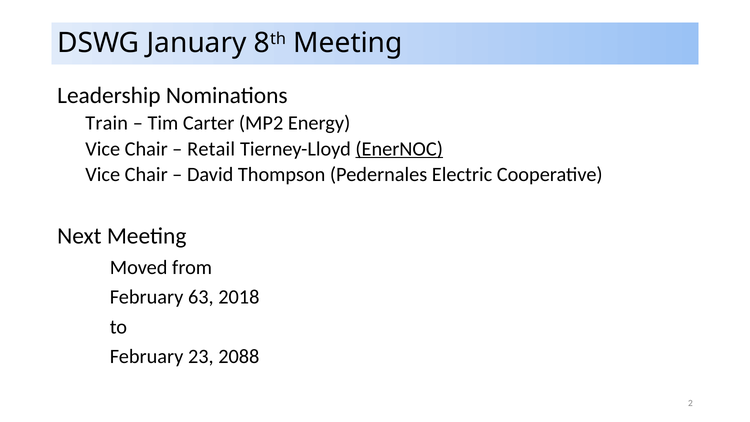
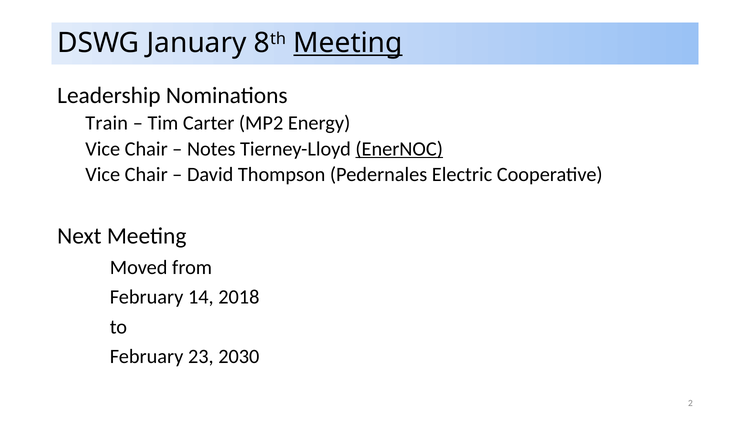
Meeting underline: none -> present (348, 43)
Retail: Retail -> Notes (211, 149)
63: 63 -> 14 (201, 297)
2088: 2088 -> 2030 (239, 357)
